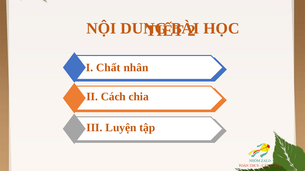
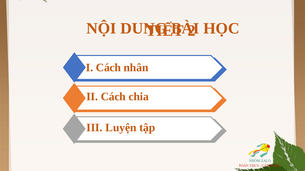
I Chất: Chất -> Cách (108, 68)
